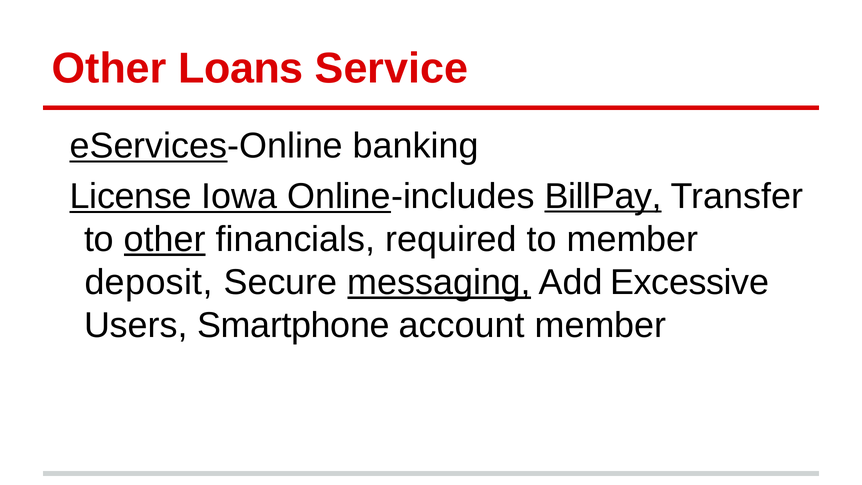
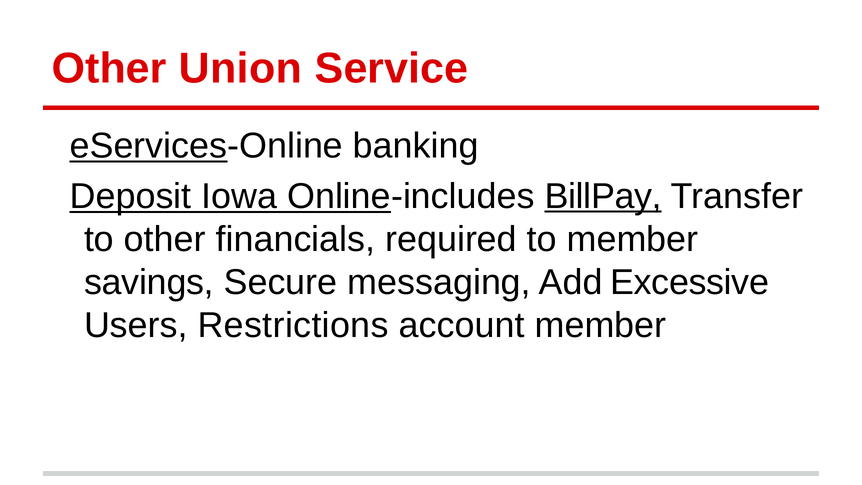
Loans: Loans -> Union (240, 69)
License: License -> Deposit (131, 196)
other underline: present -> none (165, 239)
deposit: deposit -> savings (149, 282)
messaging underline: present -> none (439, 282)
Smartphone: Smartphone -> Restrictions (293, 325)
